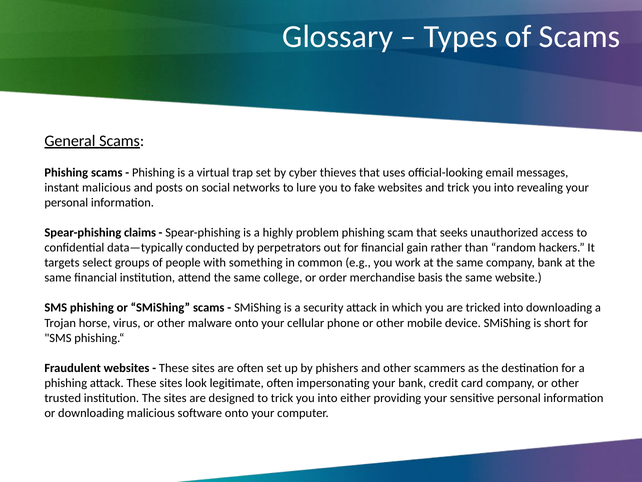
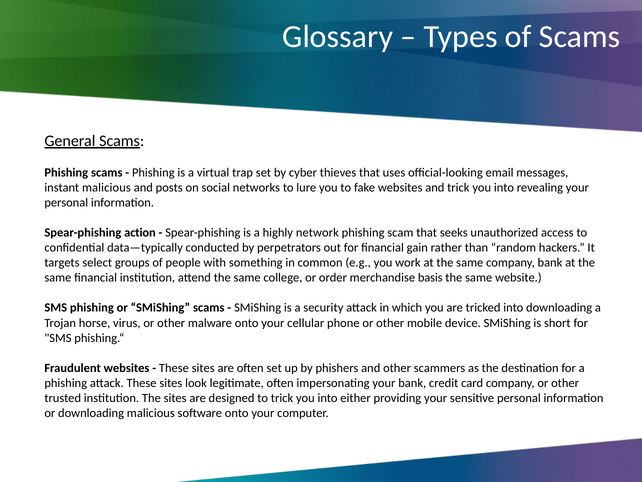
claims: claims -> action (140, 233)
problem: problem -> network (317, 233)
